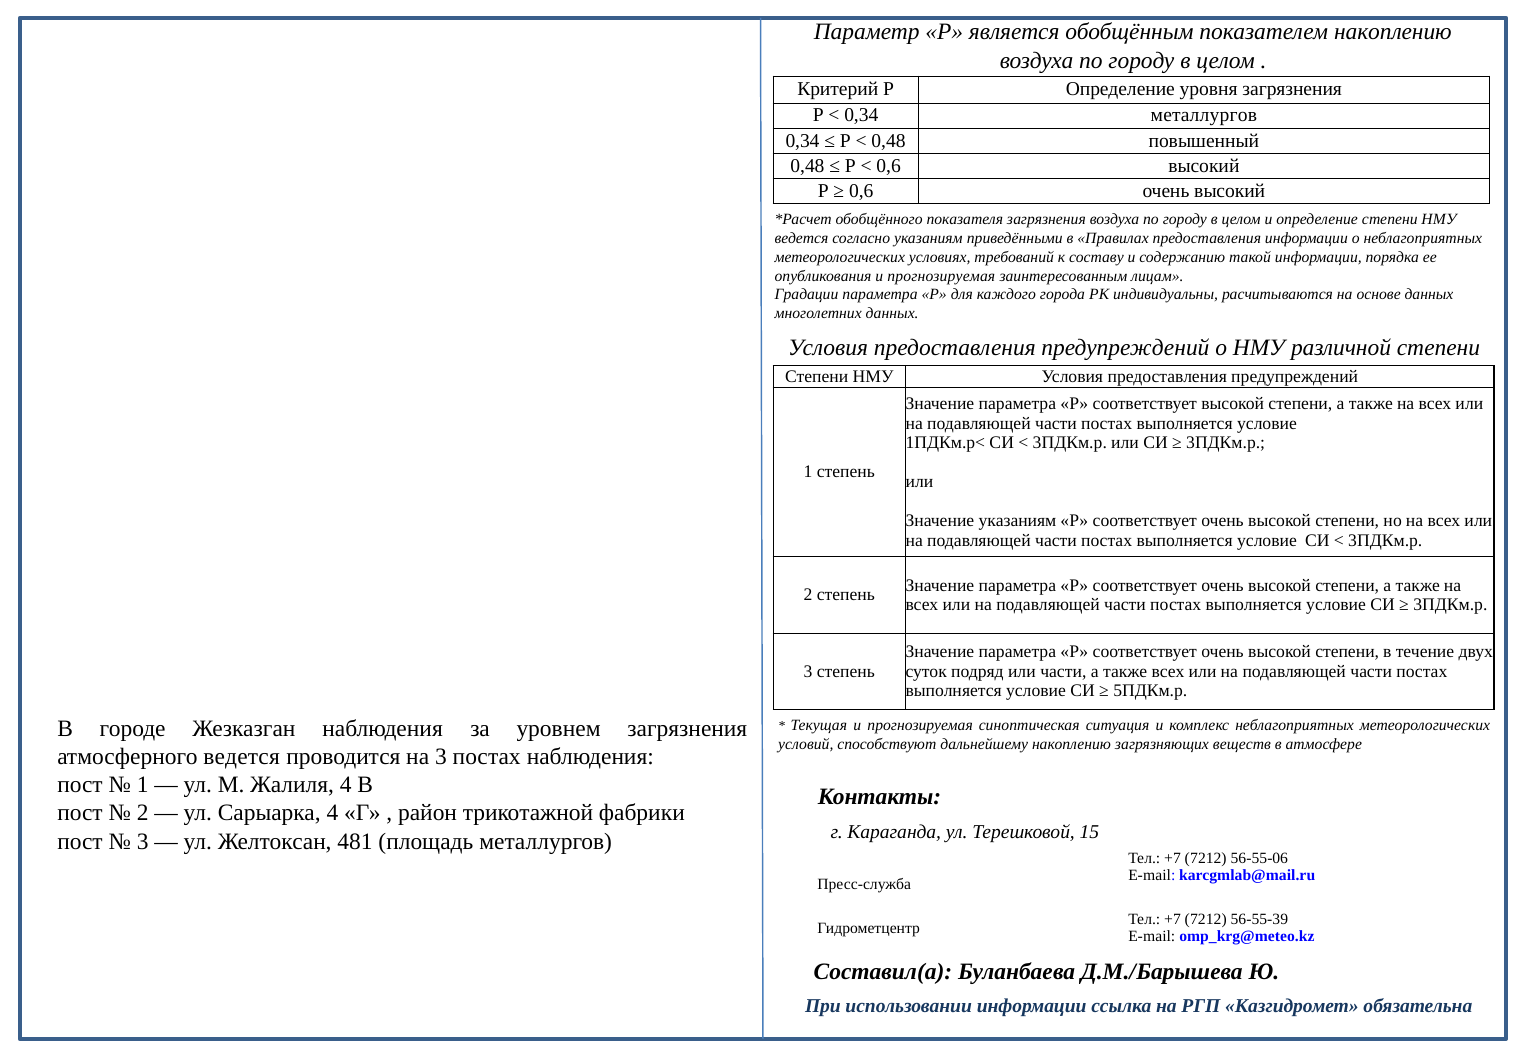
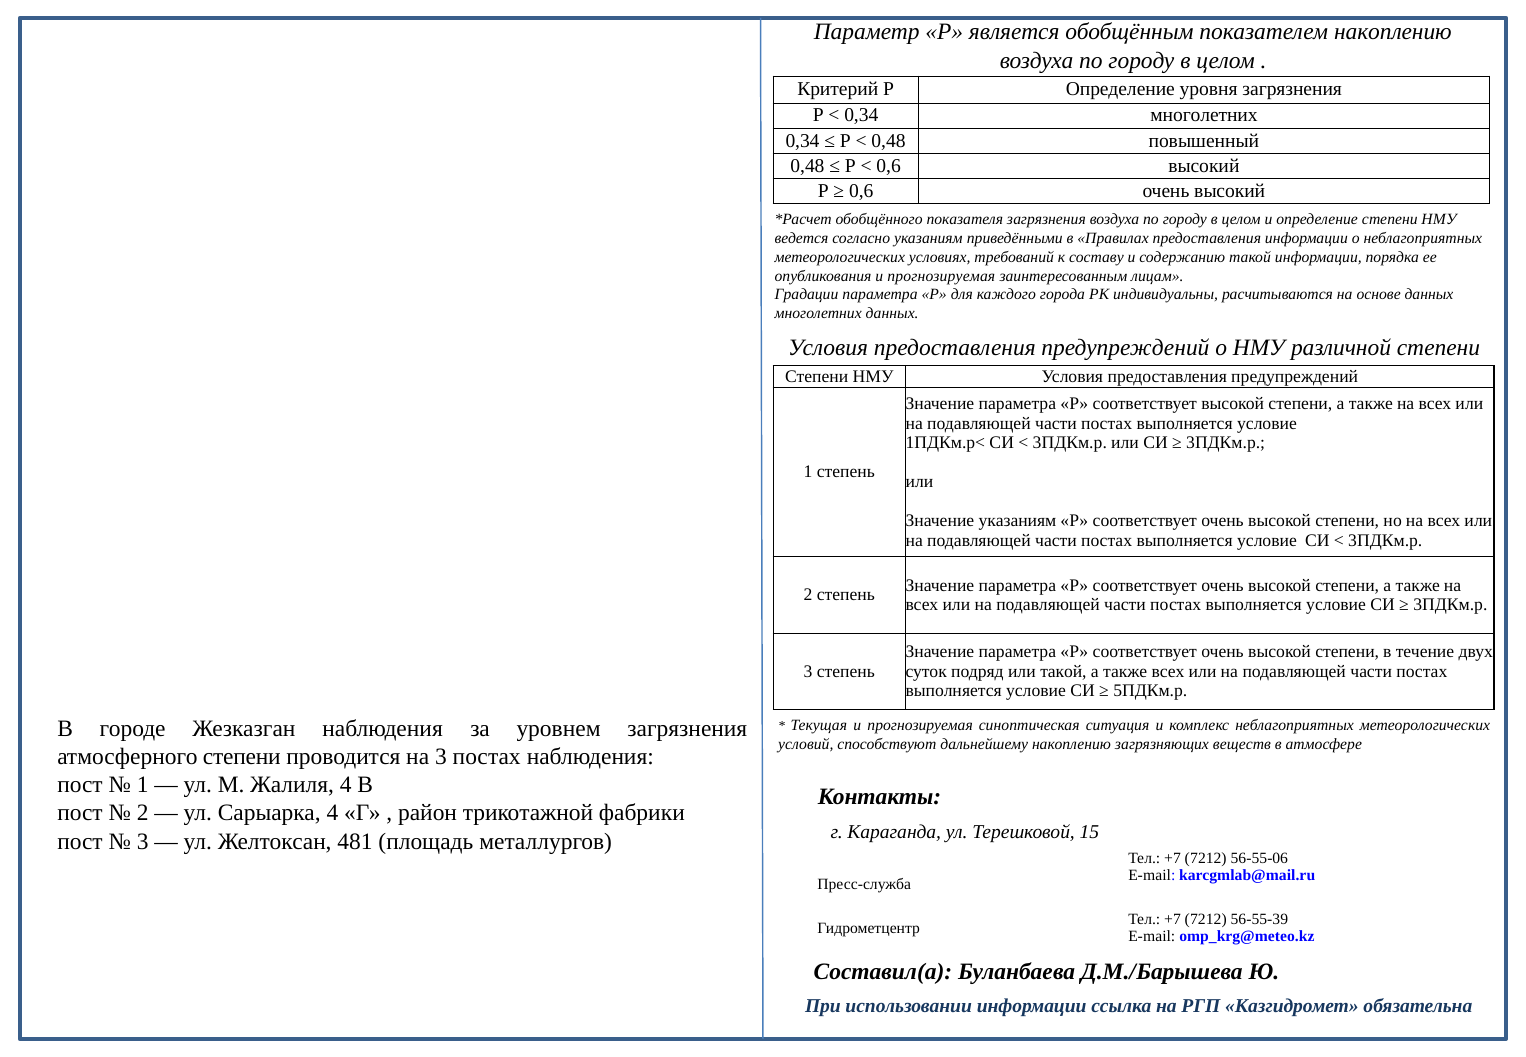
0,34 металлургов: металлургов -> многолетних (1204, 115)
или части: части -> такой (1063, 671)
атмосферного ведется: ведется -> степени (242, 756)
